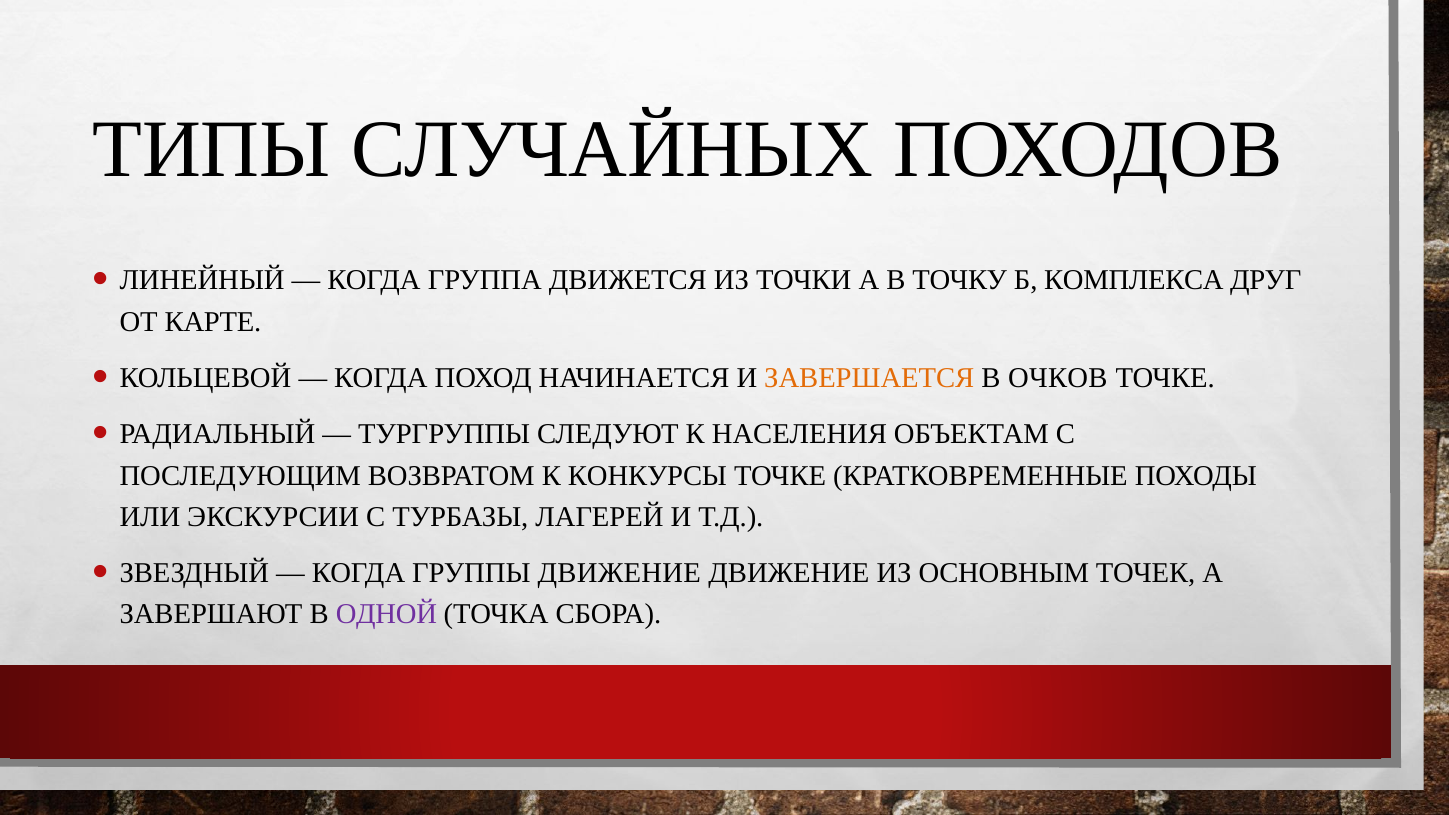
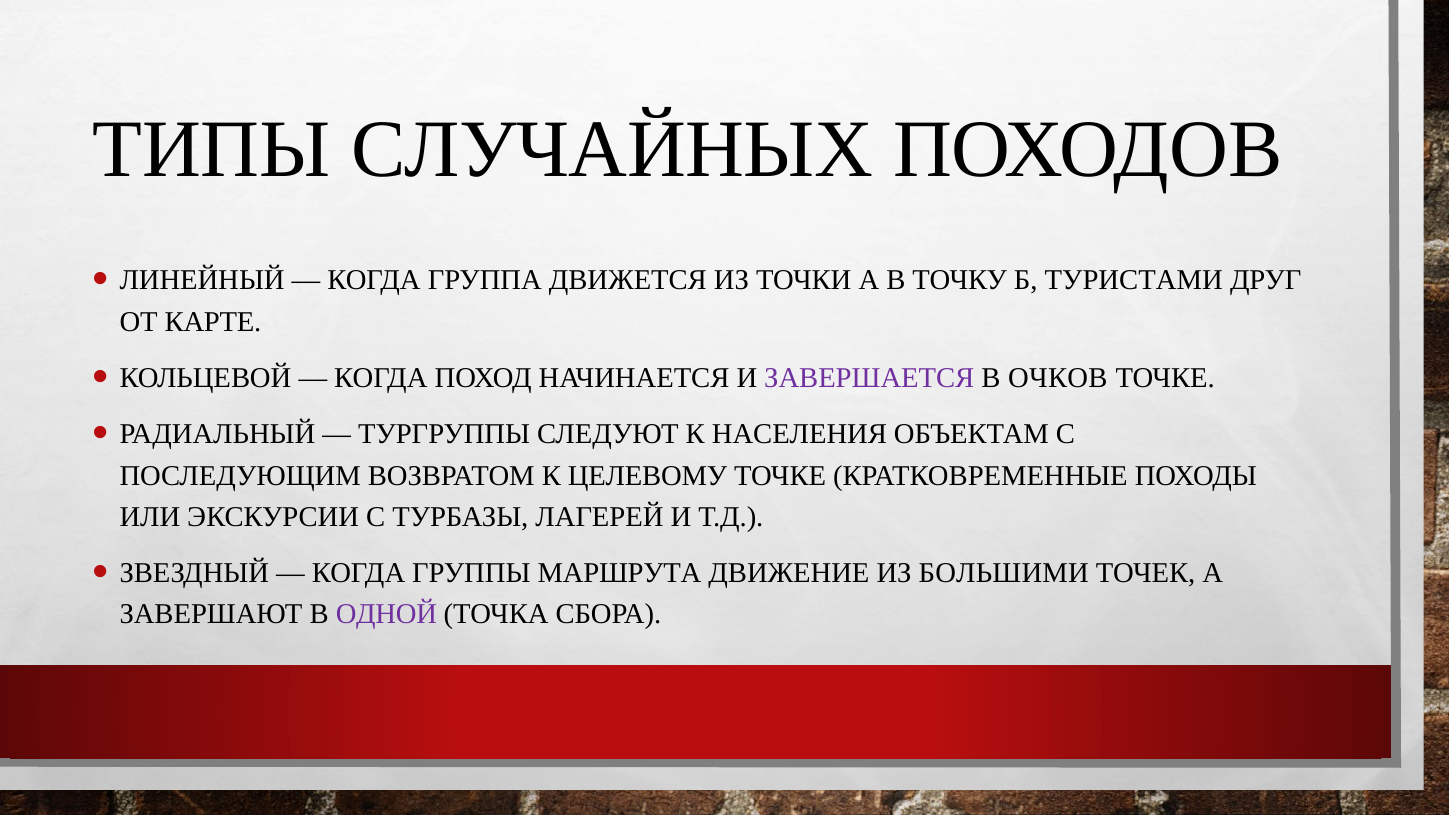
КОМПЛЕКСА: КОМПЛЕКСА -> ТУРИСТАМИ (1134, 280)
ЗАВЕРШАЕТСЯ colour: orange -> purple (869, 378)
КОНКУРСЫ: КОНКУРСЫ -> ЦЕЛЕВОМУ (648, 476)
ГРУППЫ ДВИЖЕНИЕ: ДВИЖЕНИЕ -> МАРШРУТА (620, 573)
ОСНОВНЫМ: ОСНОВНЫМ -> БОЛЬШИМИ (1004, 573)
